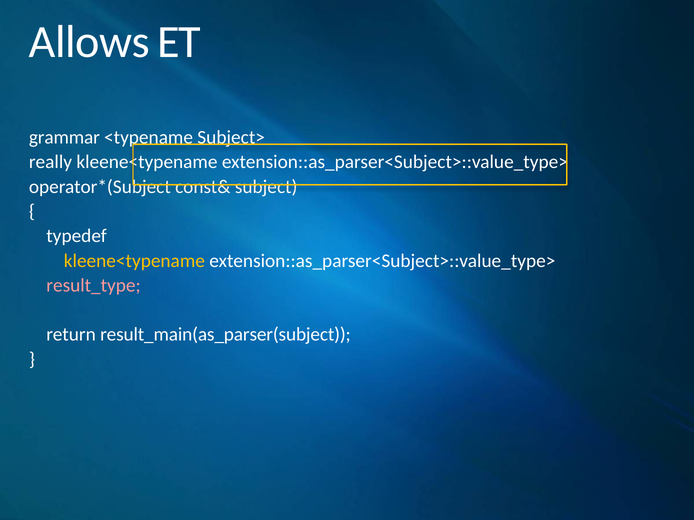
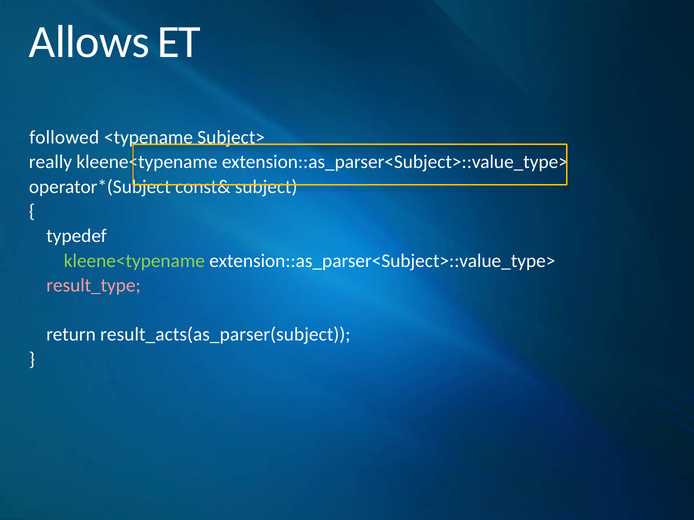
grammar: grammar -> followed (64, 138)
kleene<typename colour: yellow -> light green (134, 261)
result_main(as_parser(subject: result_main(as_parser(subject -> result_acts(as_parser(subject (225, 335)
